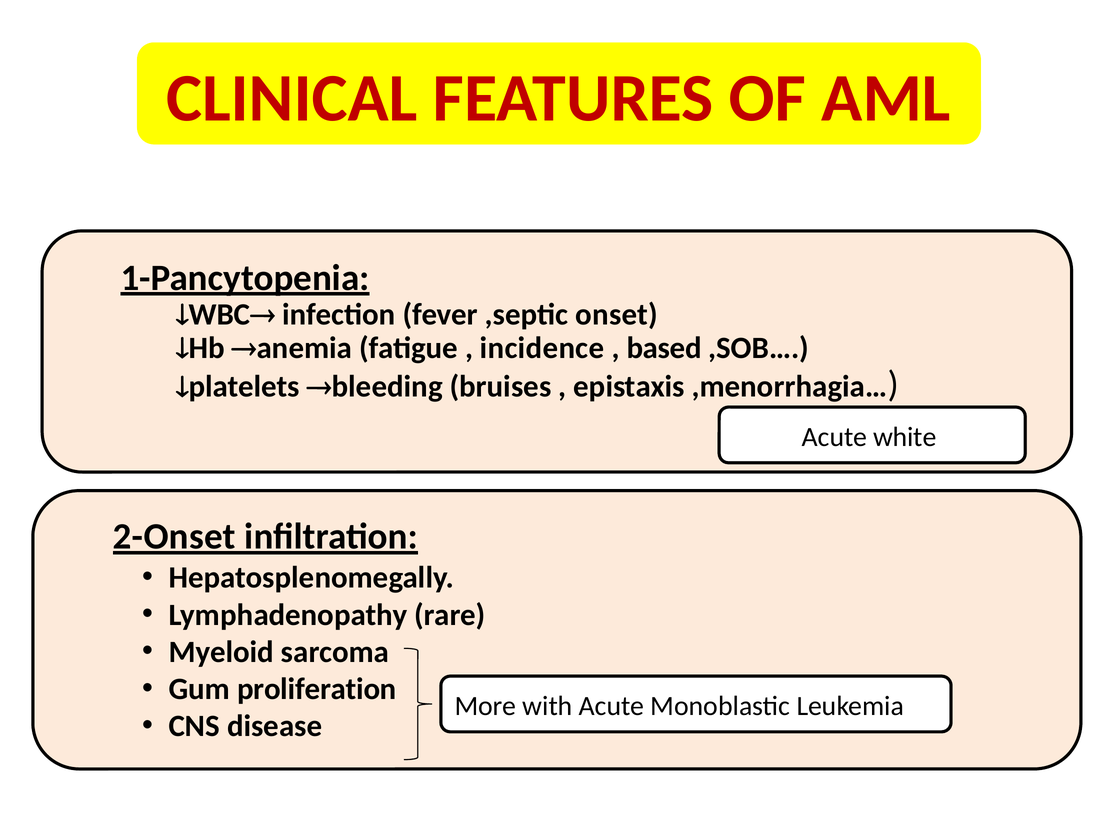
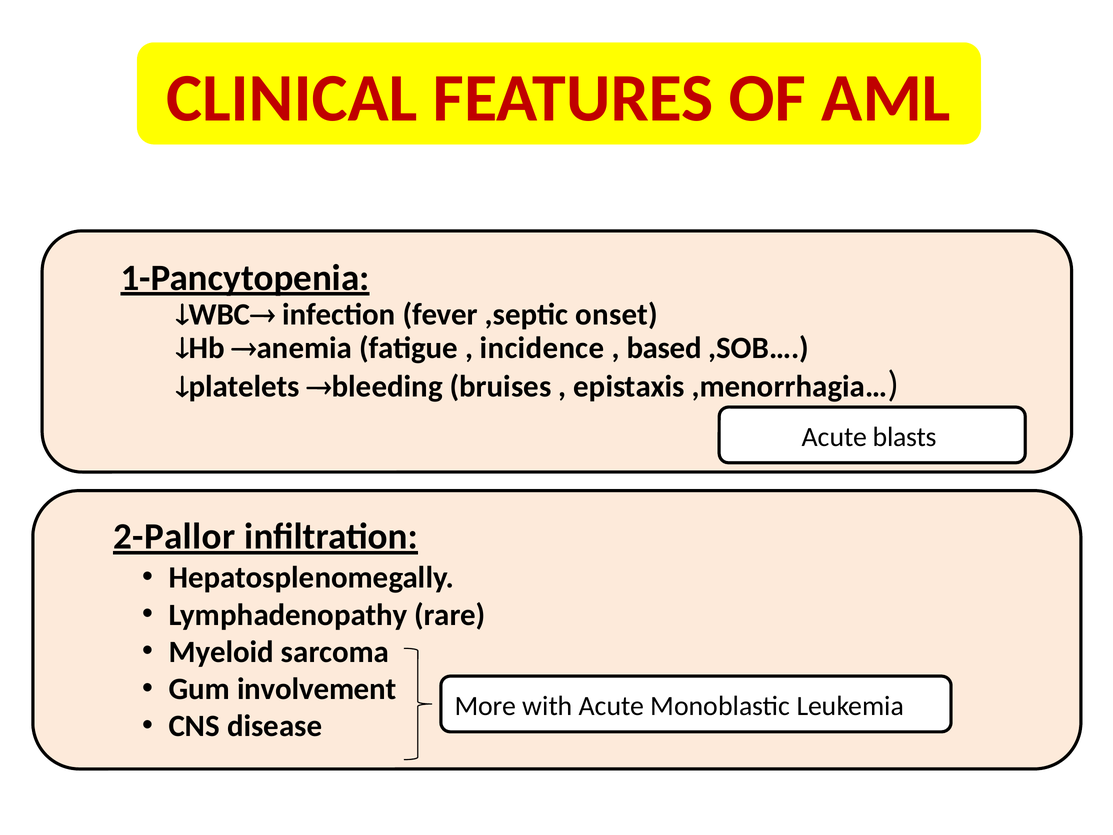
white: white -> blasts (905, 437)
2-Onset: 2-Onset -> 2-Pallor (174, 537)
proliferation: proliferation -> involvement (317, 689)
